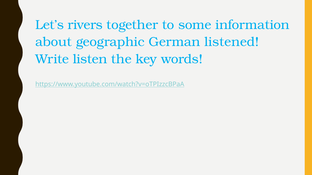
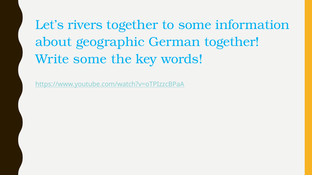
German listened: listened -> together (232, 42)
Write listen: listen -> some (90, 59)
